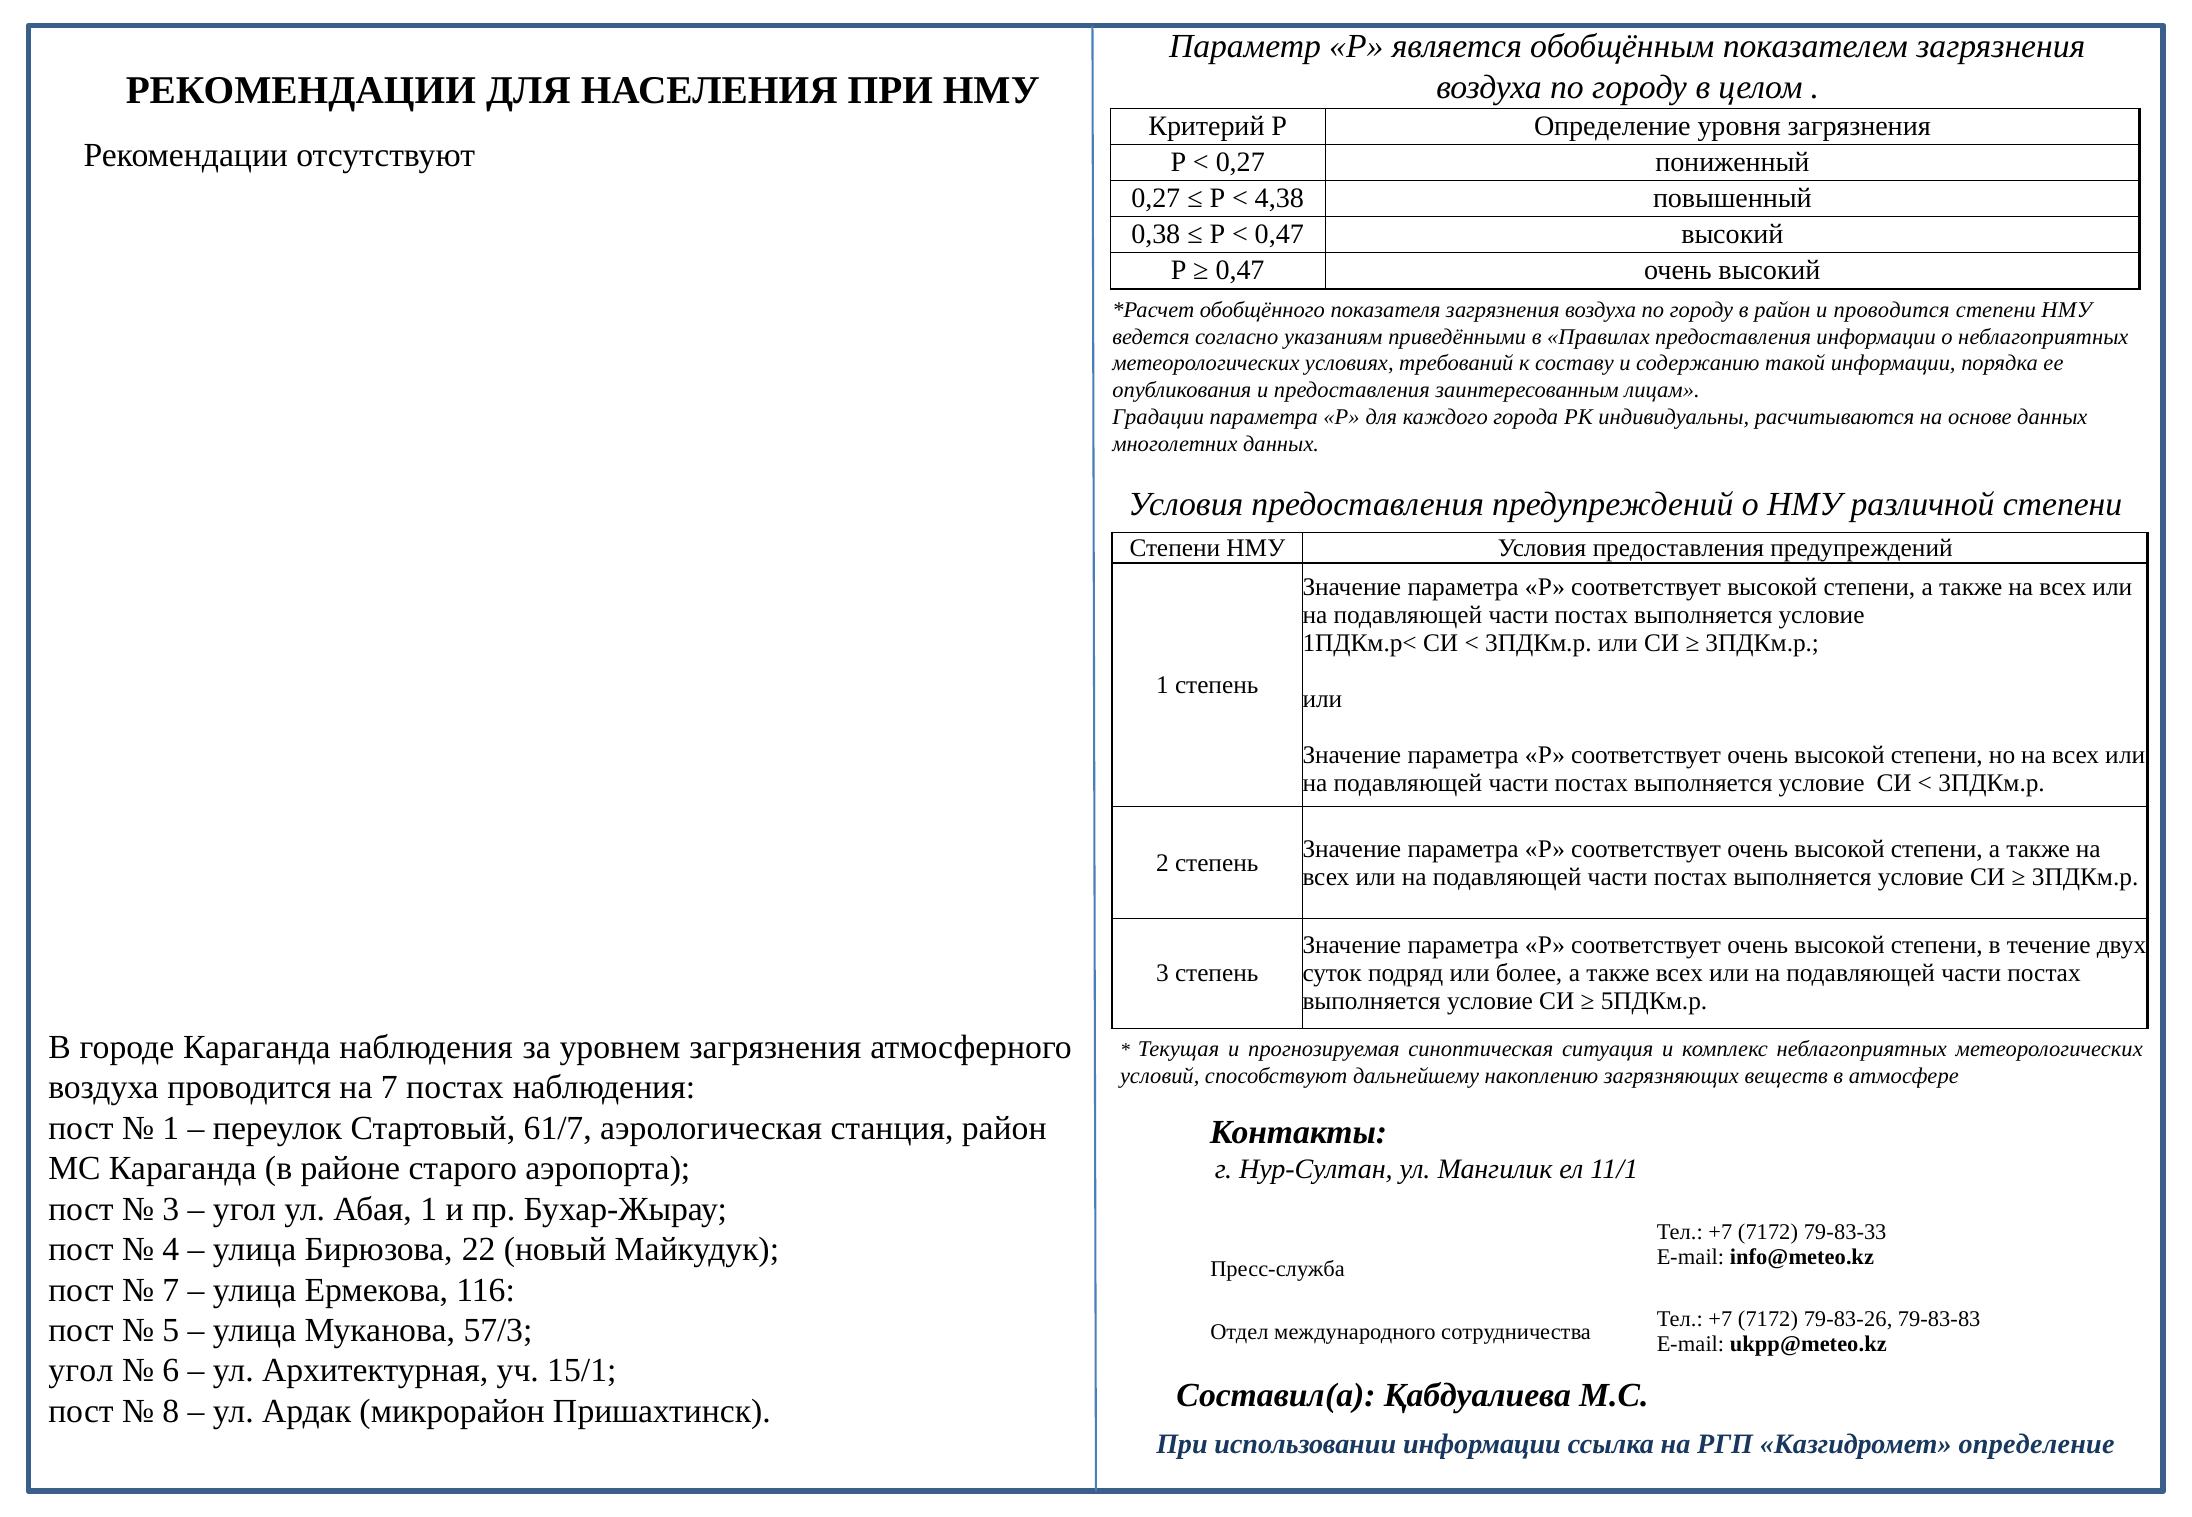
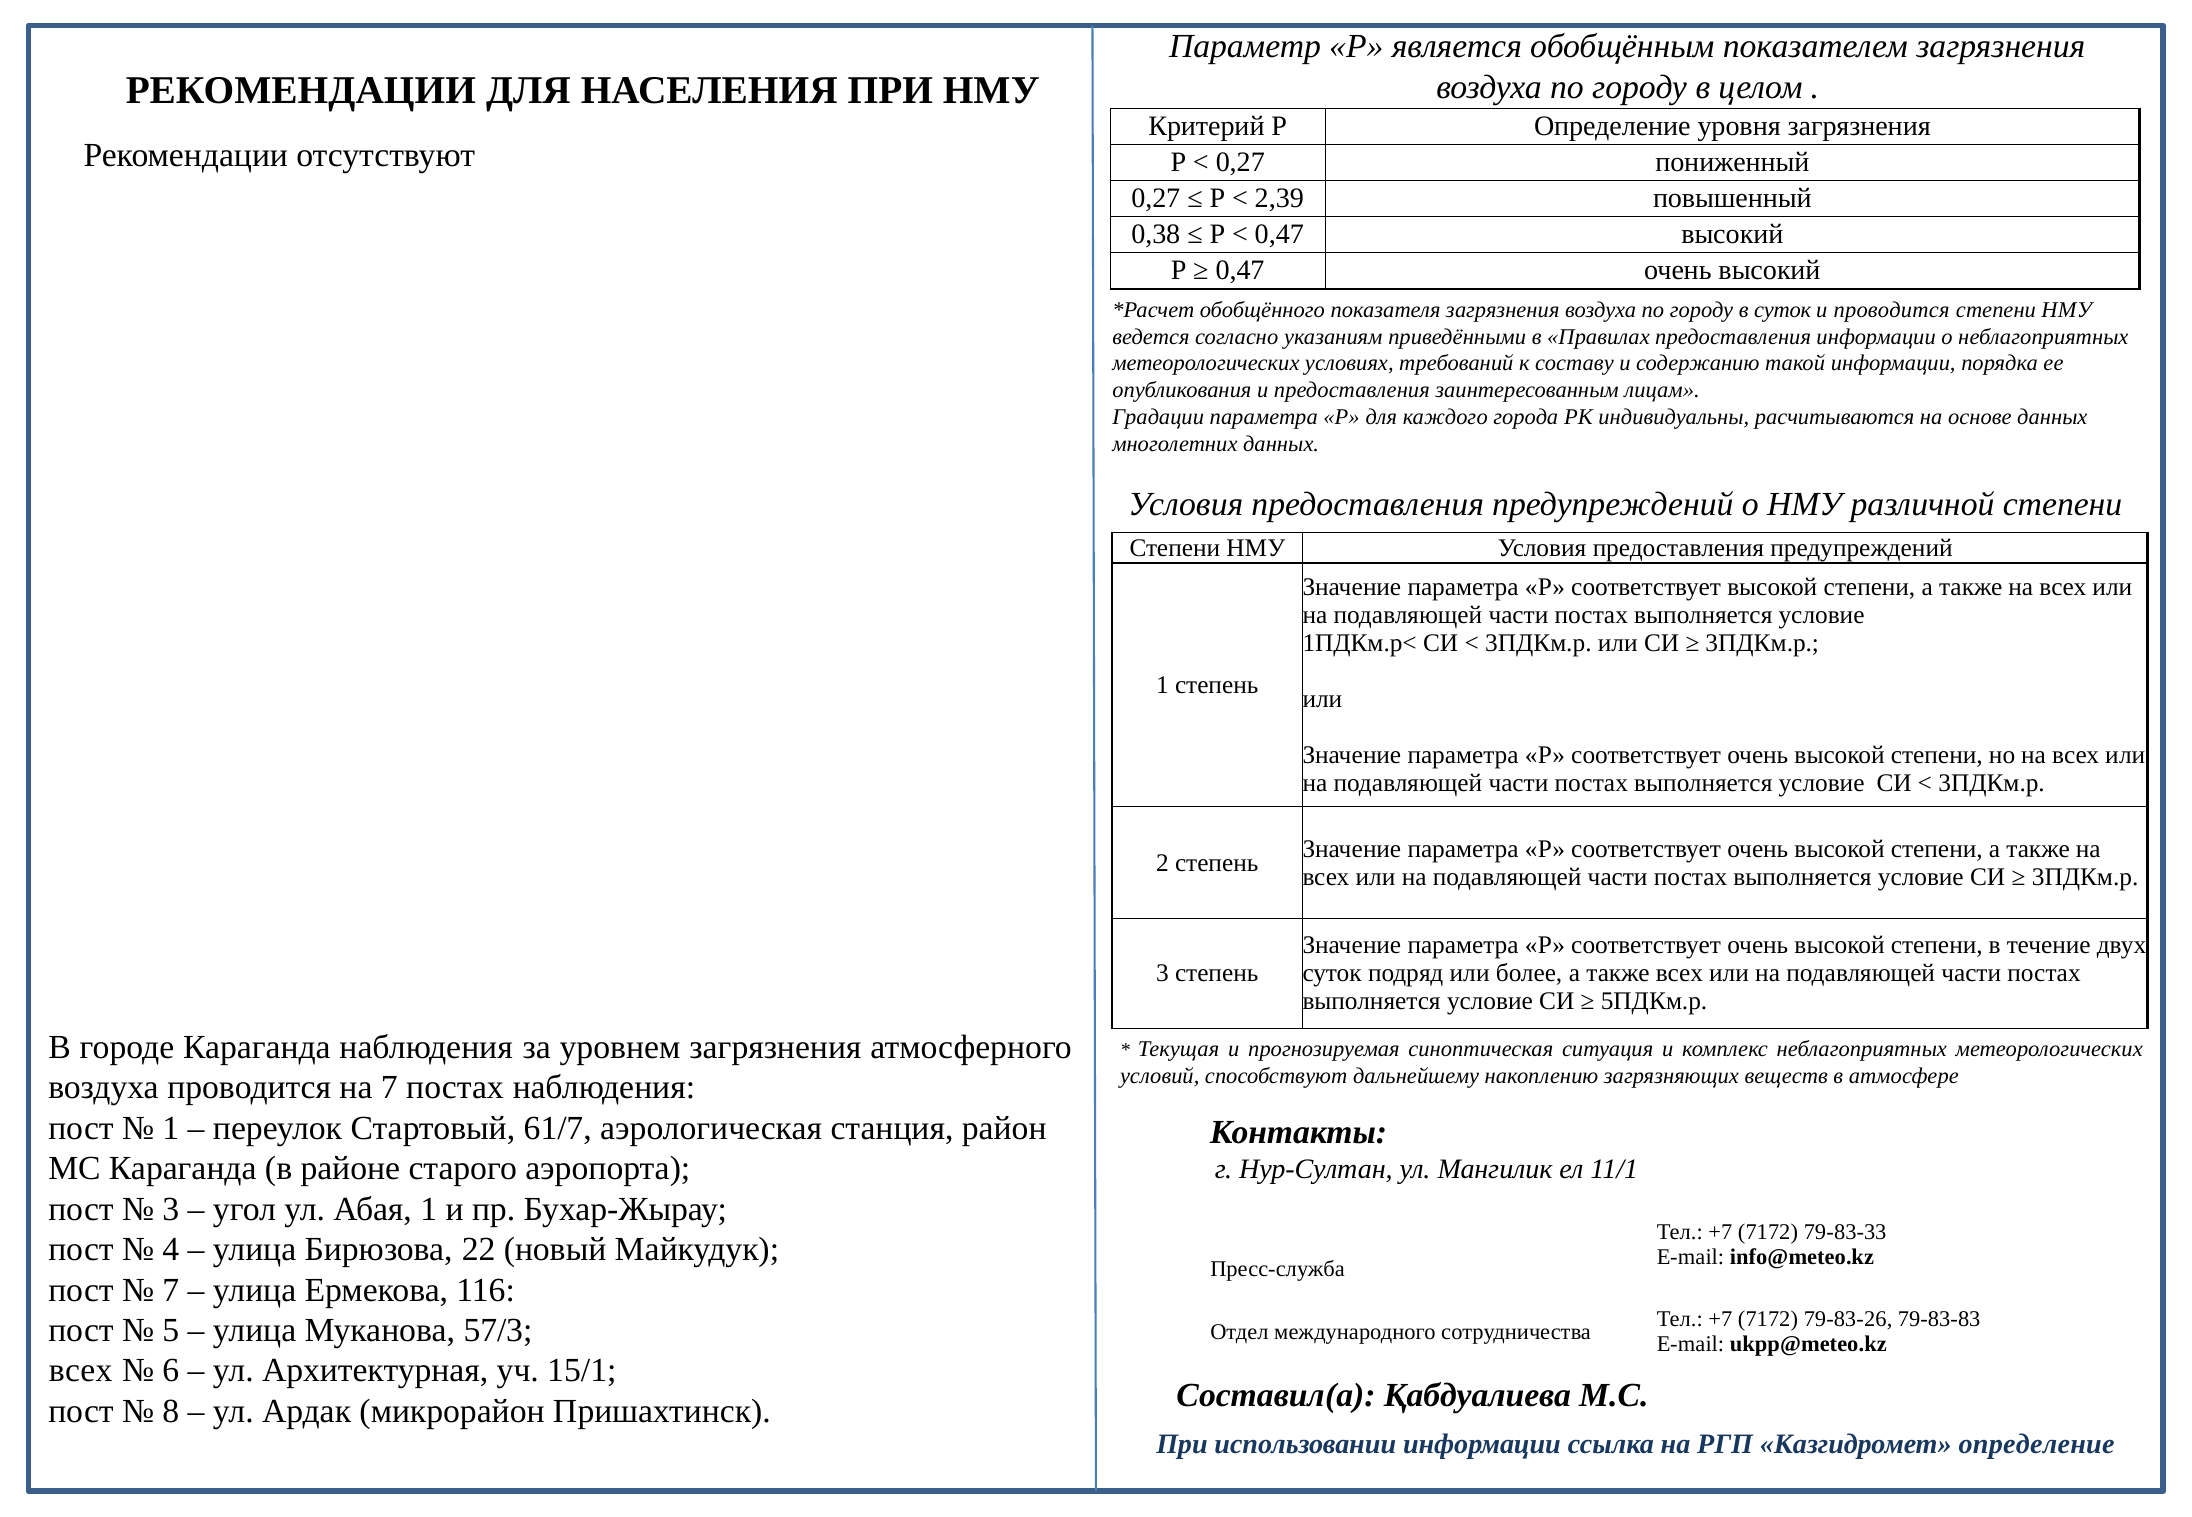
4,38: 4,38 -> 2,39 (1279, 198)
в район: район -> суток (1783, 310)
угол: угол -> всех (81, 1371)
